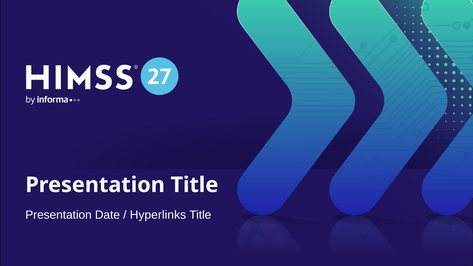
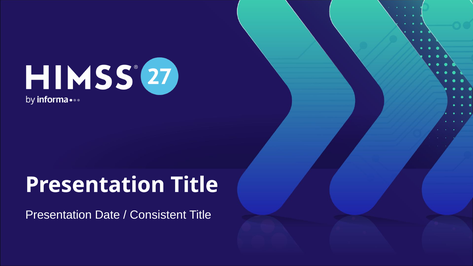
Hyperlinks: Hyperlinks -> Consistent (158, 215)
